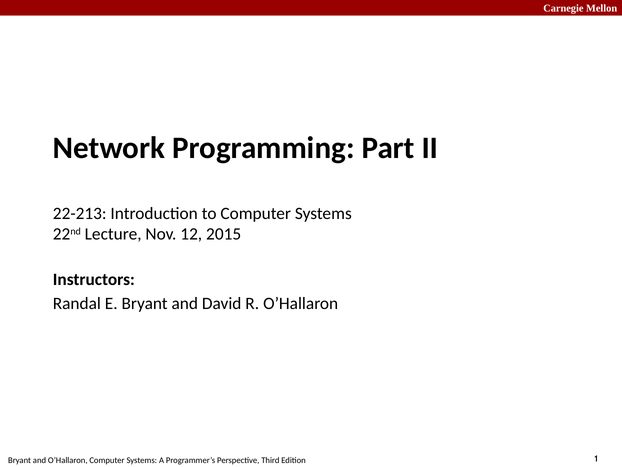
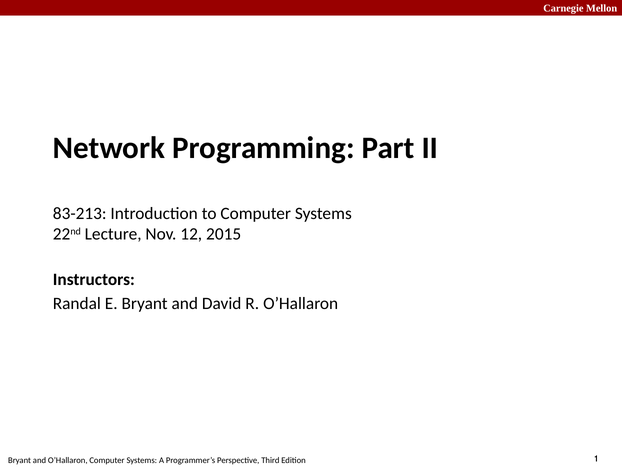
22-213: 22-213 -> 83-213 (80, 213)
